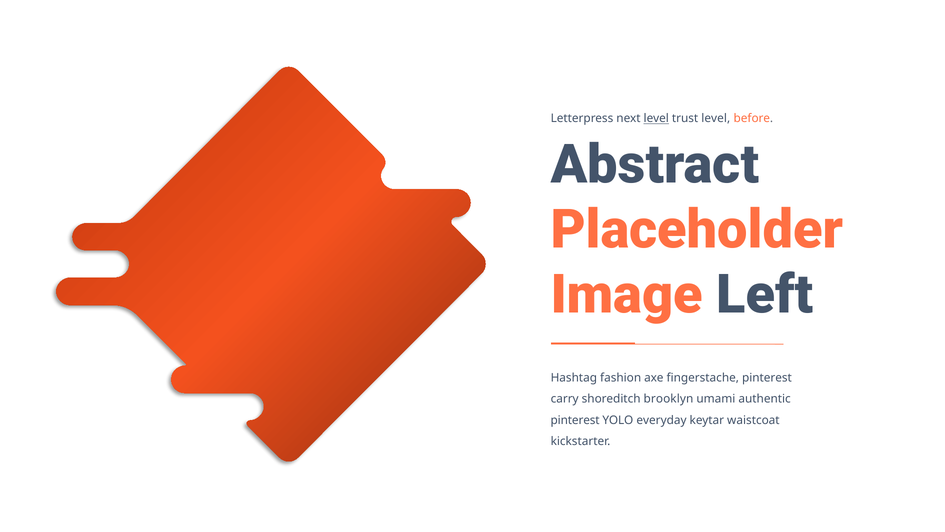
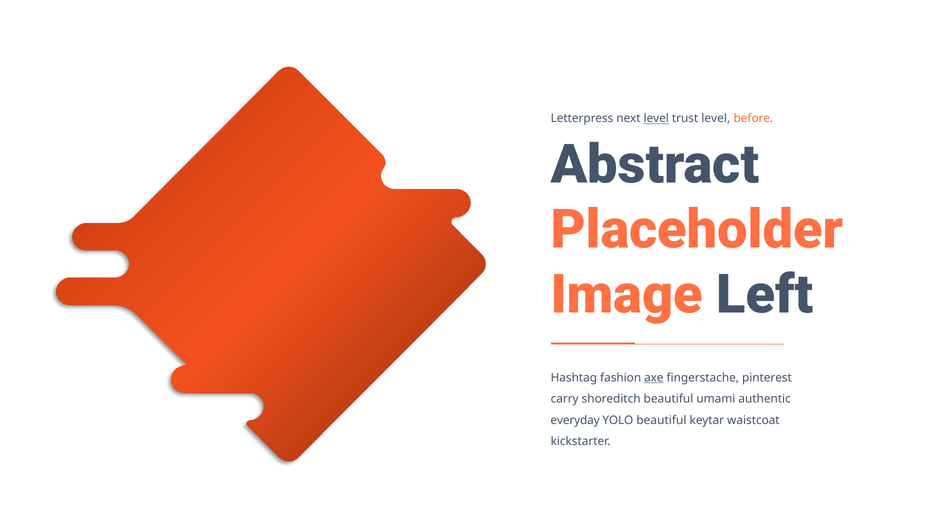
axe underline: none -> present (654, 377)
shoreditch brooklyn: brooklyn -> beautiful (668, 399)
pinterest: pinterest -> everyday (575, 420)
YOLO everyday: everyday -> beautiful (661, 420)
